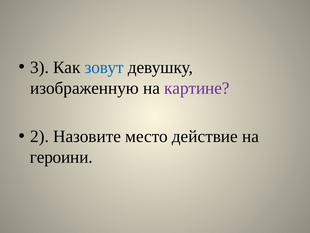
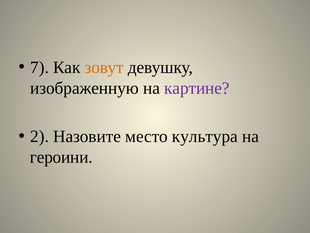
3: 3 -> 7 (40, 67)
зовут colour: blue -> orange (104, 67)
действие: действие -> культура (205, 136)
